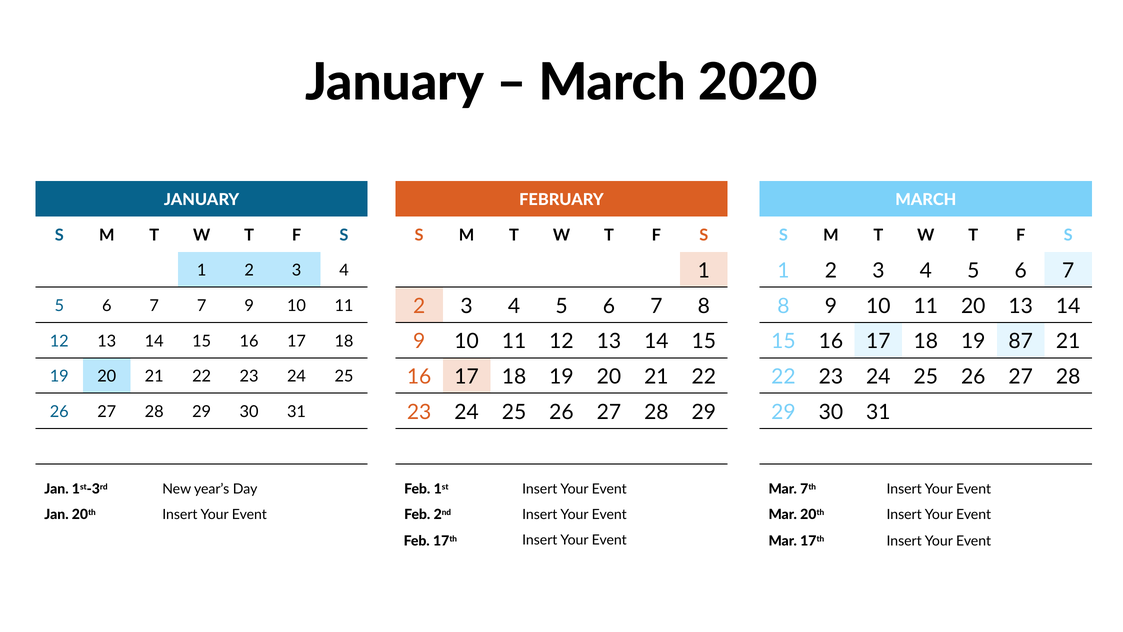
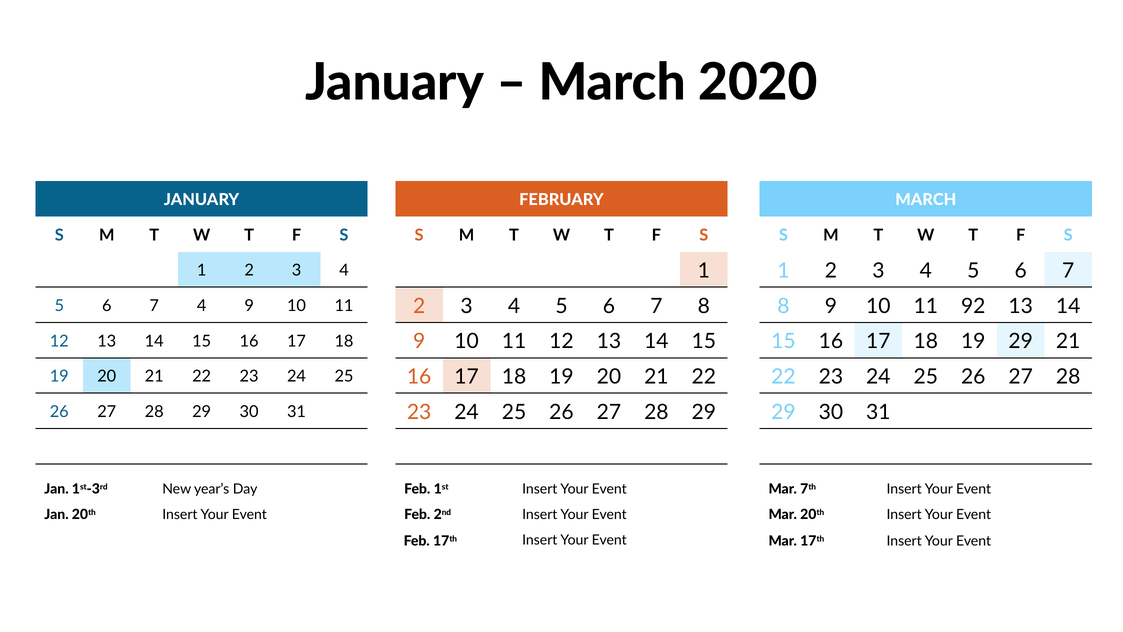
11 20: 20 -> 92 (973, 306)
7 7: 7 -> 4 (202, 306)
19 87: 87 -> 29 (1021, 341)
